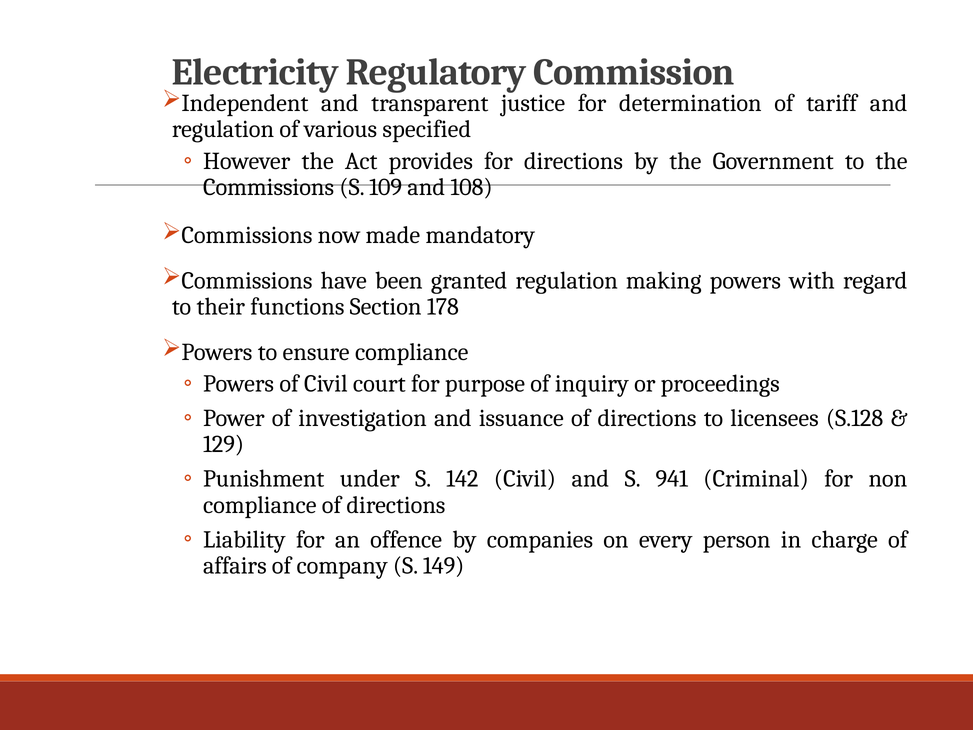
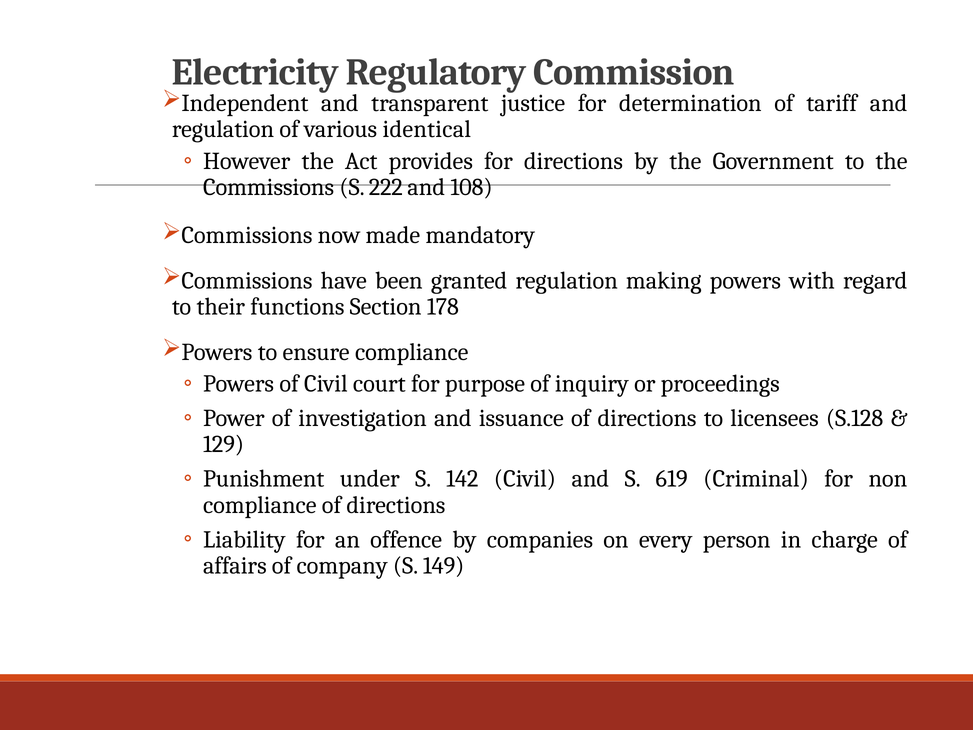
specified: specified -> identical (427, 129)
109: 109 -> 222 (386, 187)
941: 941 -> 619 (672, 479)
